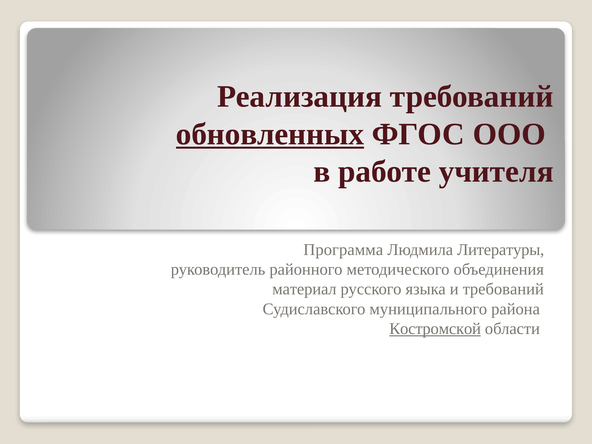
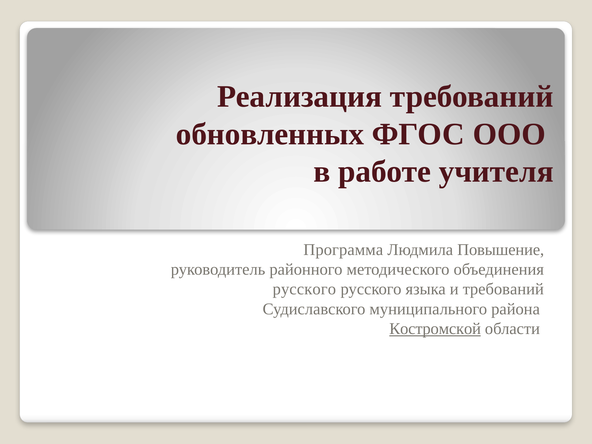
обновленных underline: present -> none (270, 134)
Литературы: Литературы -> Повышение (501, 250)
материал: материал -> русского (304, 289)
